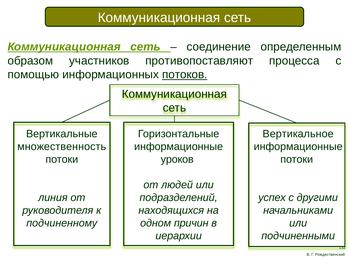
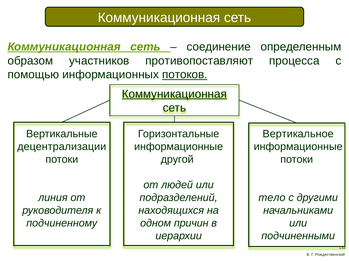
Коммуникационная underline: none -> present (174, 94)
множественность: множественность -> децентрализации (62, 147)
уроков: уроков -> другой (177, 160)
успех: успех -> тело (272, 198)
